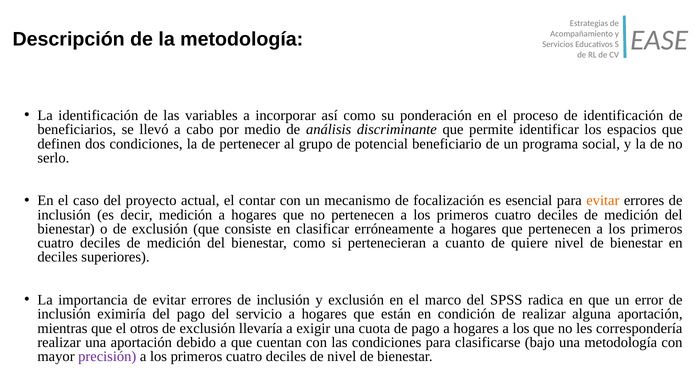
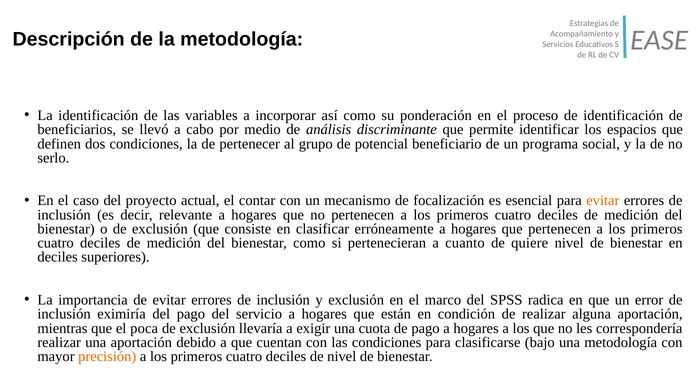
decir medición: medición -> relevante (186, 215)
otros: otros -> poca (144, 328)
precisión colour: purple -> orange (107, 356)
